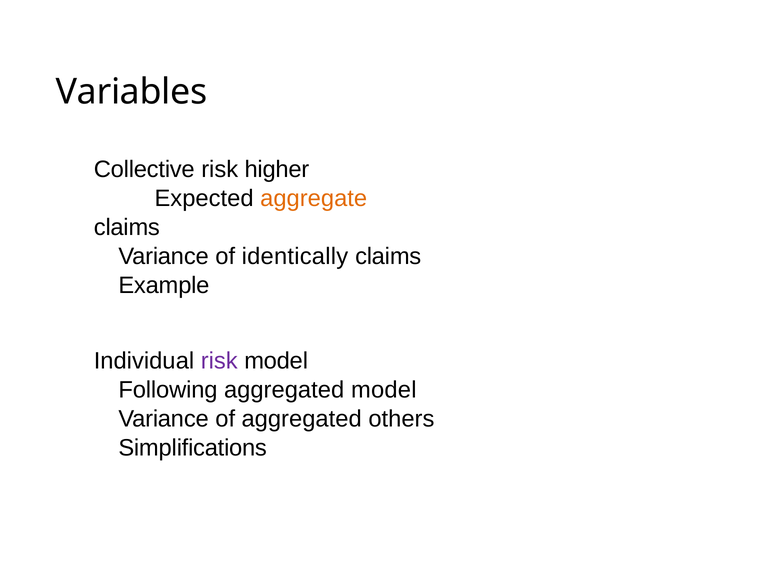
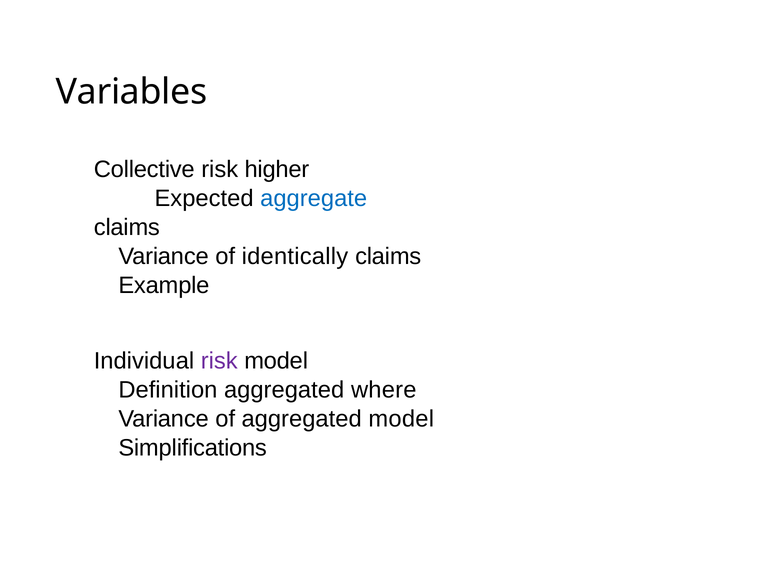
aggregate colour: orange -> blue (314, 198)
Following: Following -> Definition (168, 390)
aggregated model: model -> where (384, 390)
aggregated others: others -> model (401, 419)
